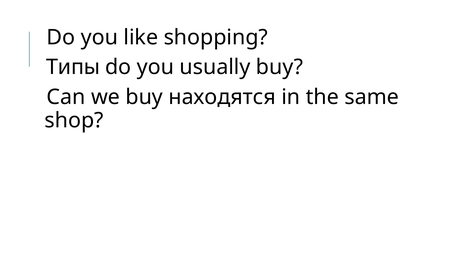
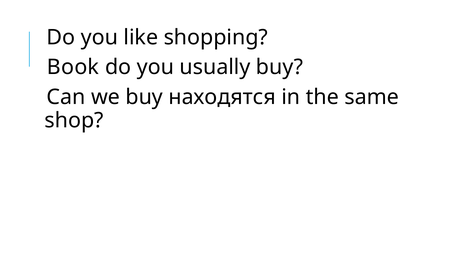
Типы: Типы -> Book (73, 67)
